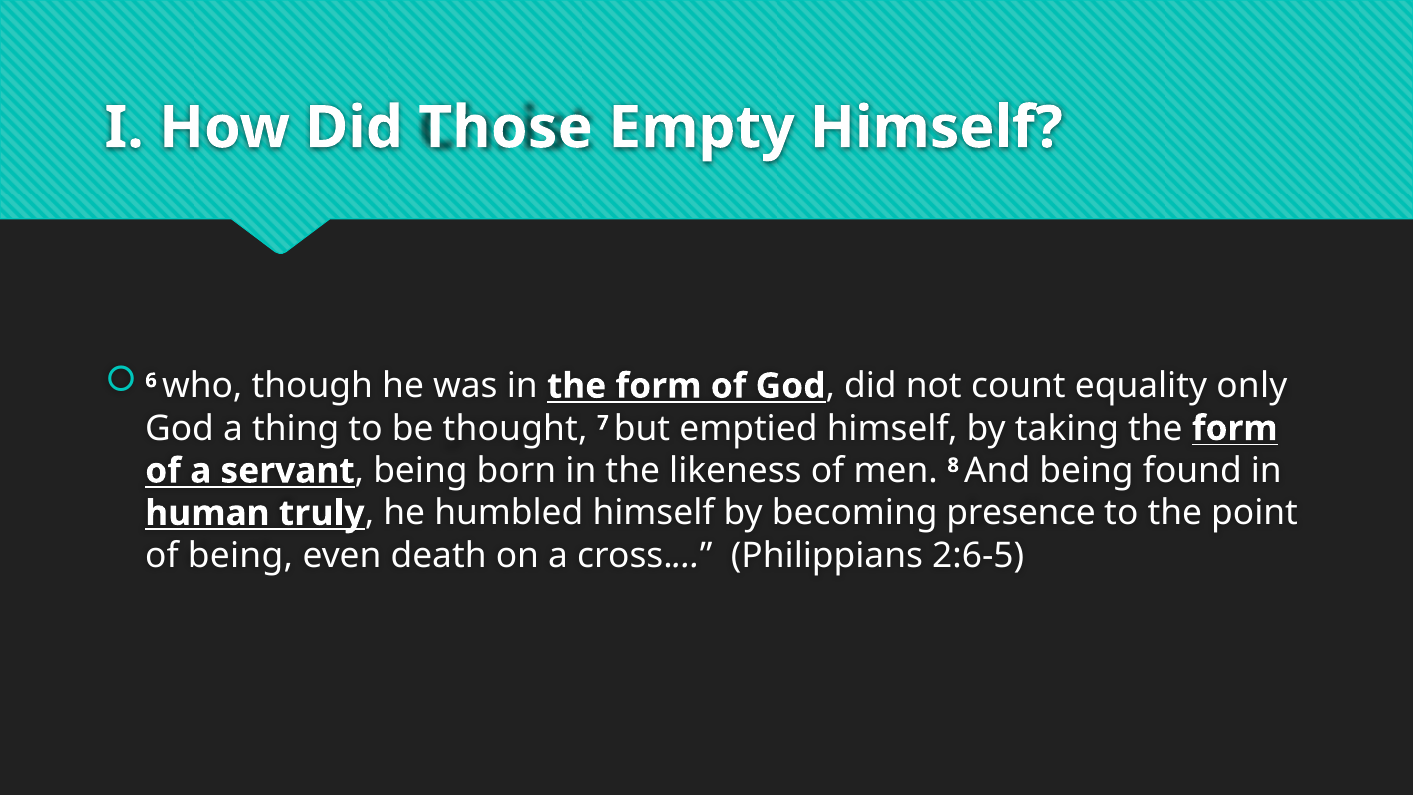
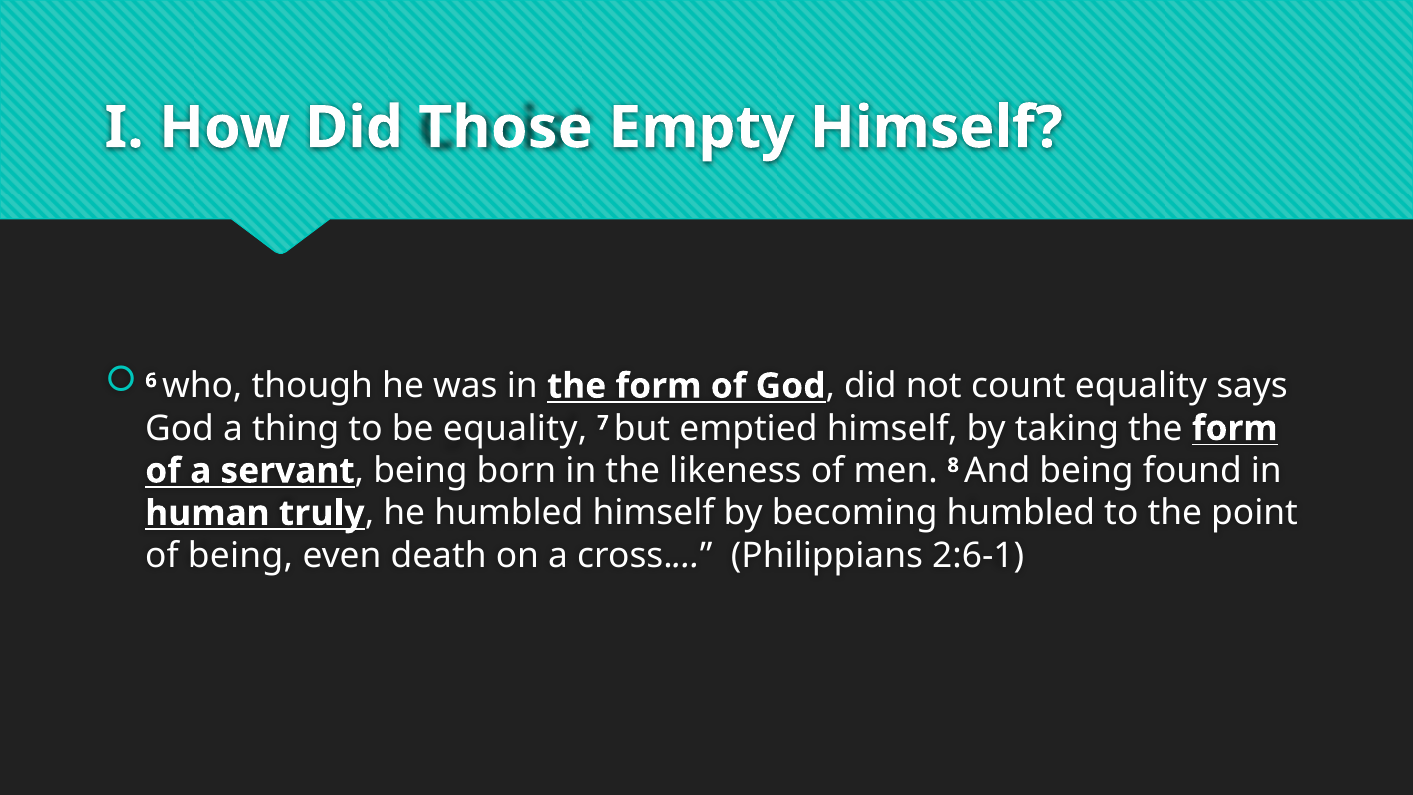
only: only -> says (1252, 386)
be thought: thought -> equality (515, 428)
becoming presence: presence -> humbled (1021, 513)
2:6-5: 2:6-5 -> 2:6-1 (978, 556)
